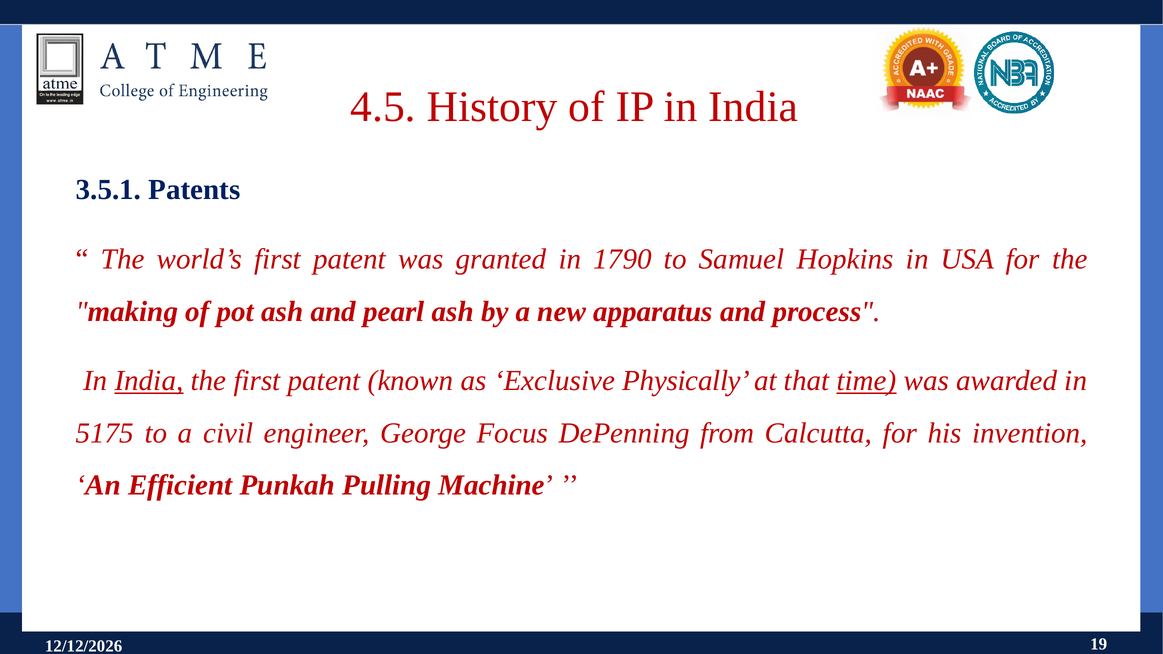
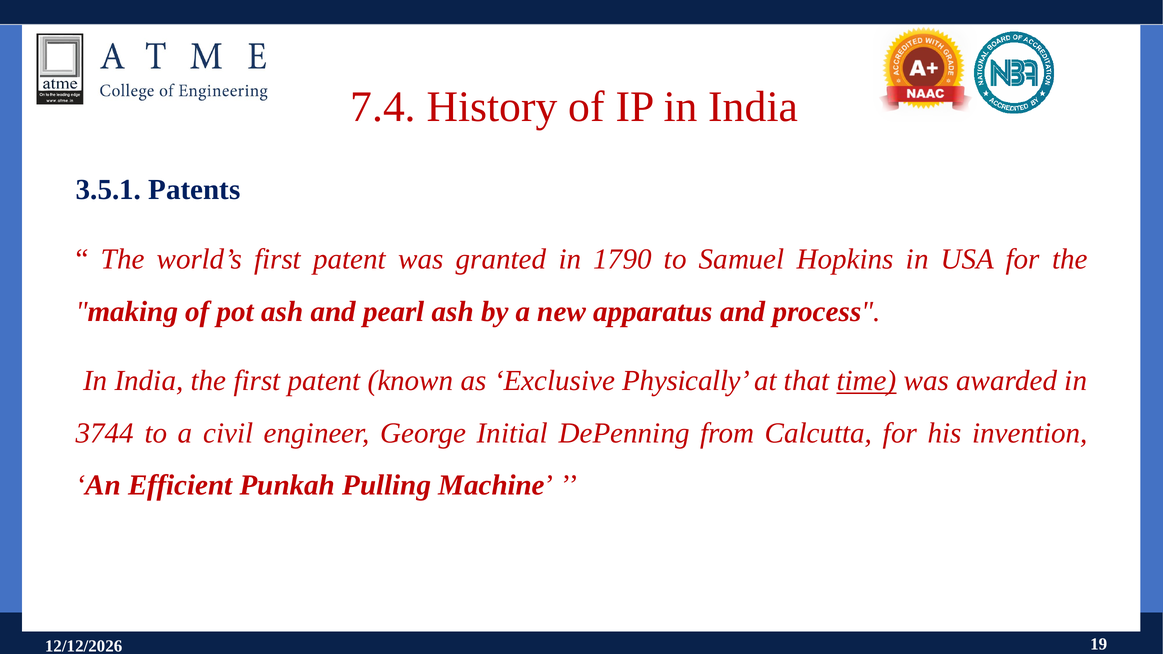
4.5: 4.5 -> 7.4 (383, 107)
India underline: present -> none (149, 381)
5175: 5175 -> 3744 (105, 433)
Focus: Focus -> Initial (512, 433)
